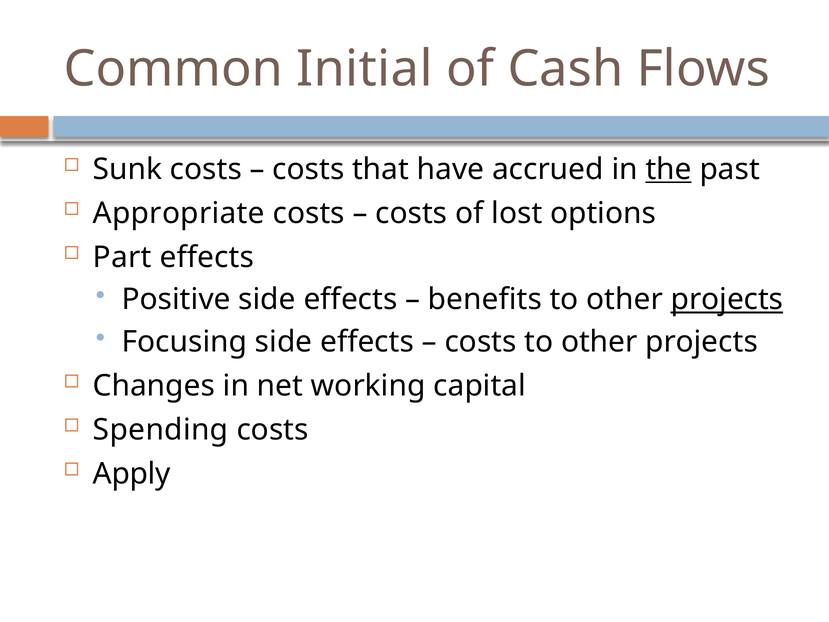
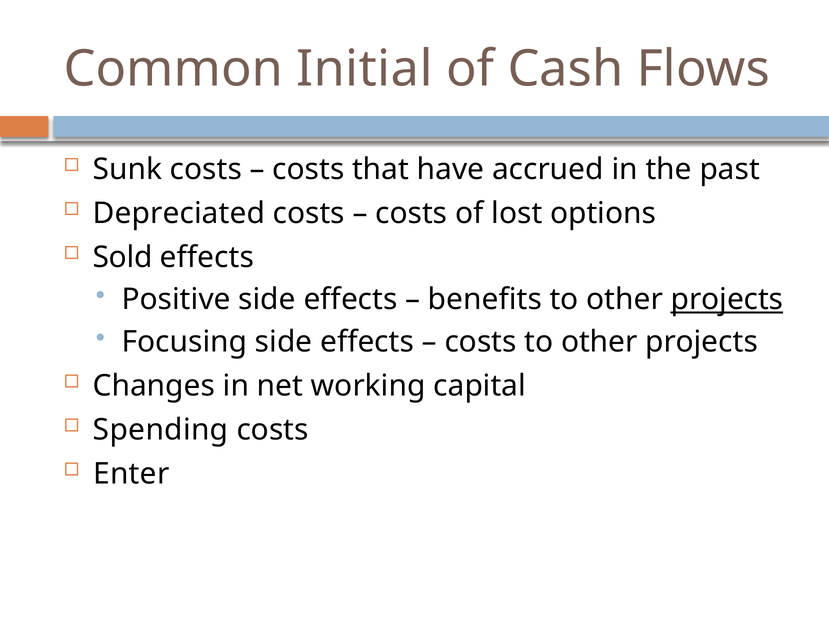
the underline: present -> none (669, 169)
Appropriate: Appropriate -> Depreciated (179, 213)
Part: Part -> Sold (123, 257)
Apply: Apply -> Enter (131, 473)
